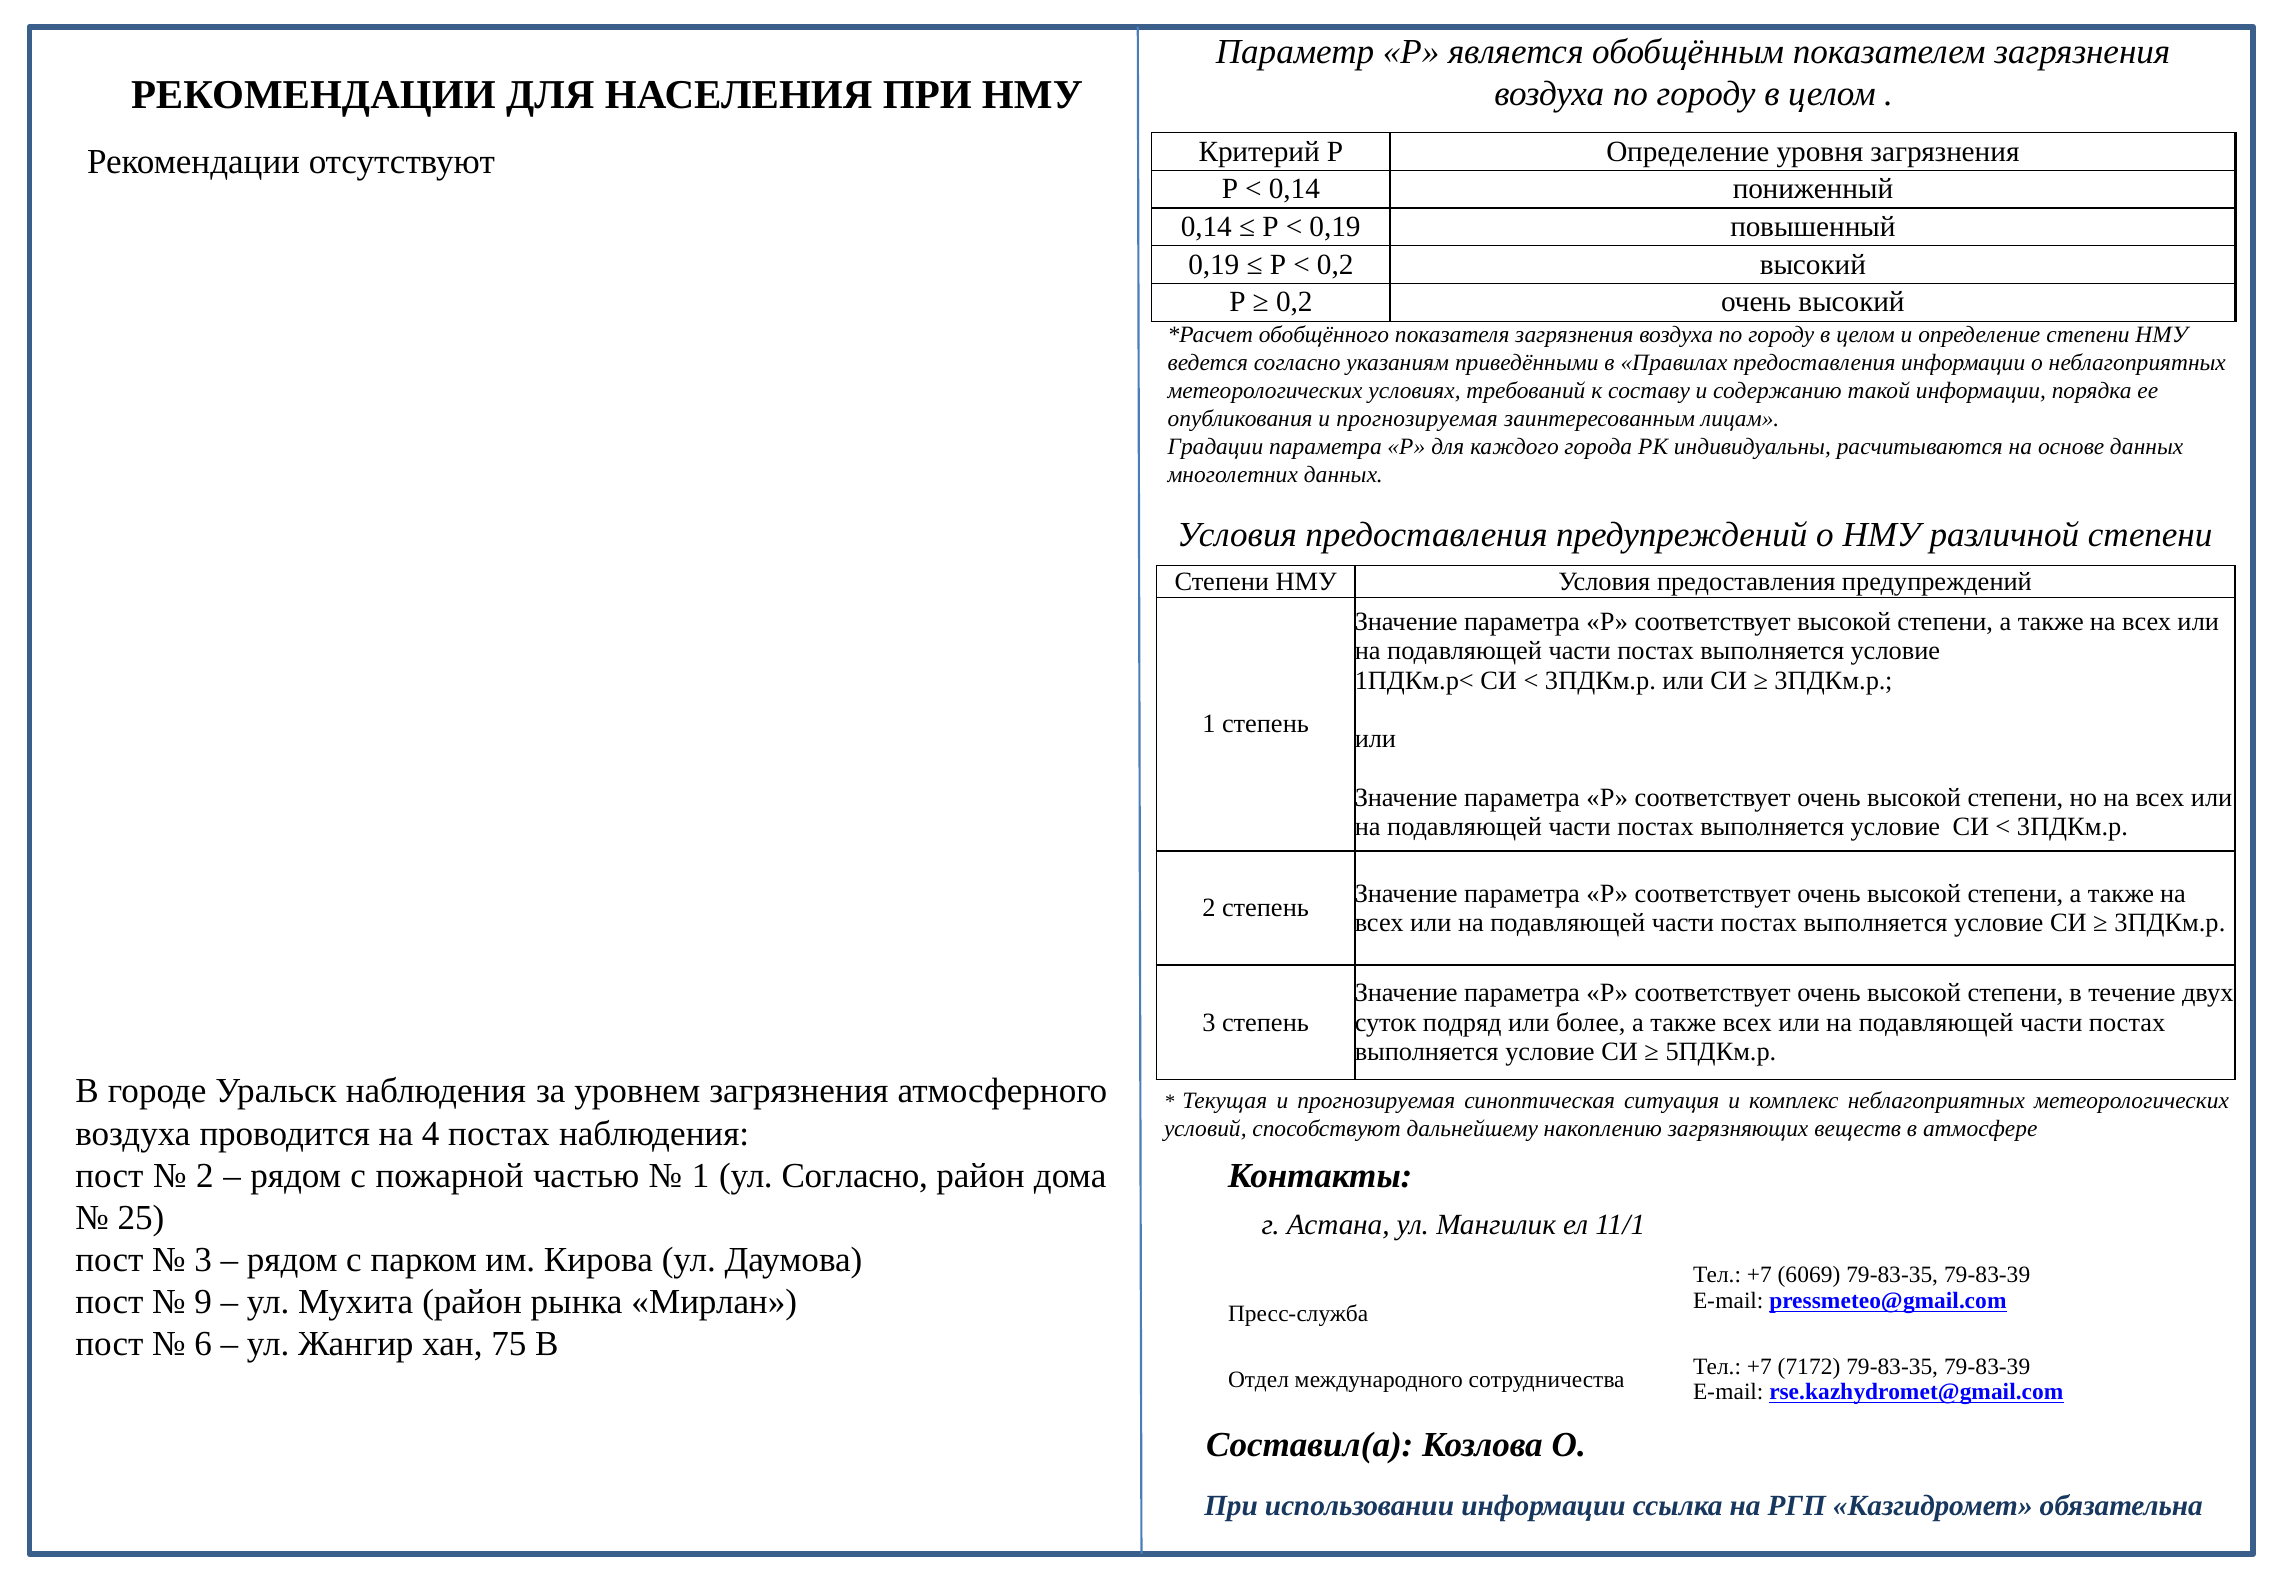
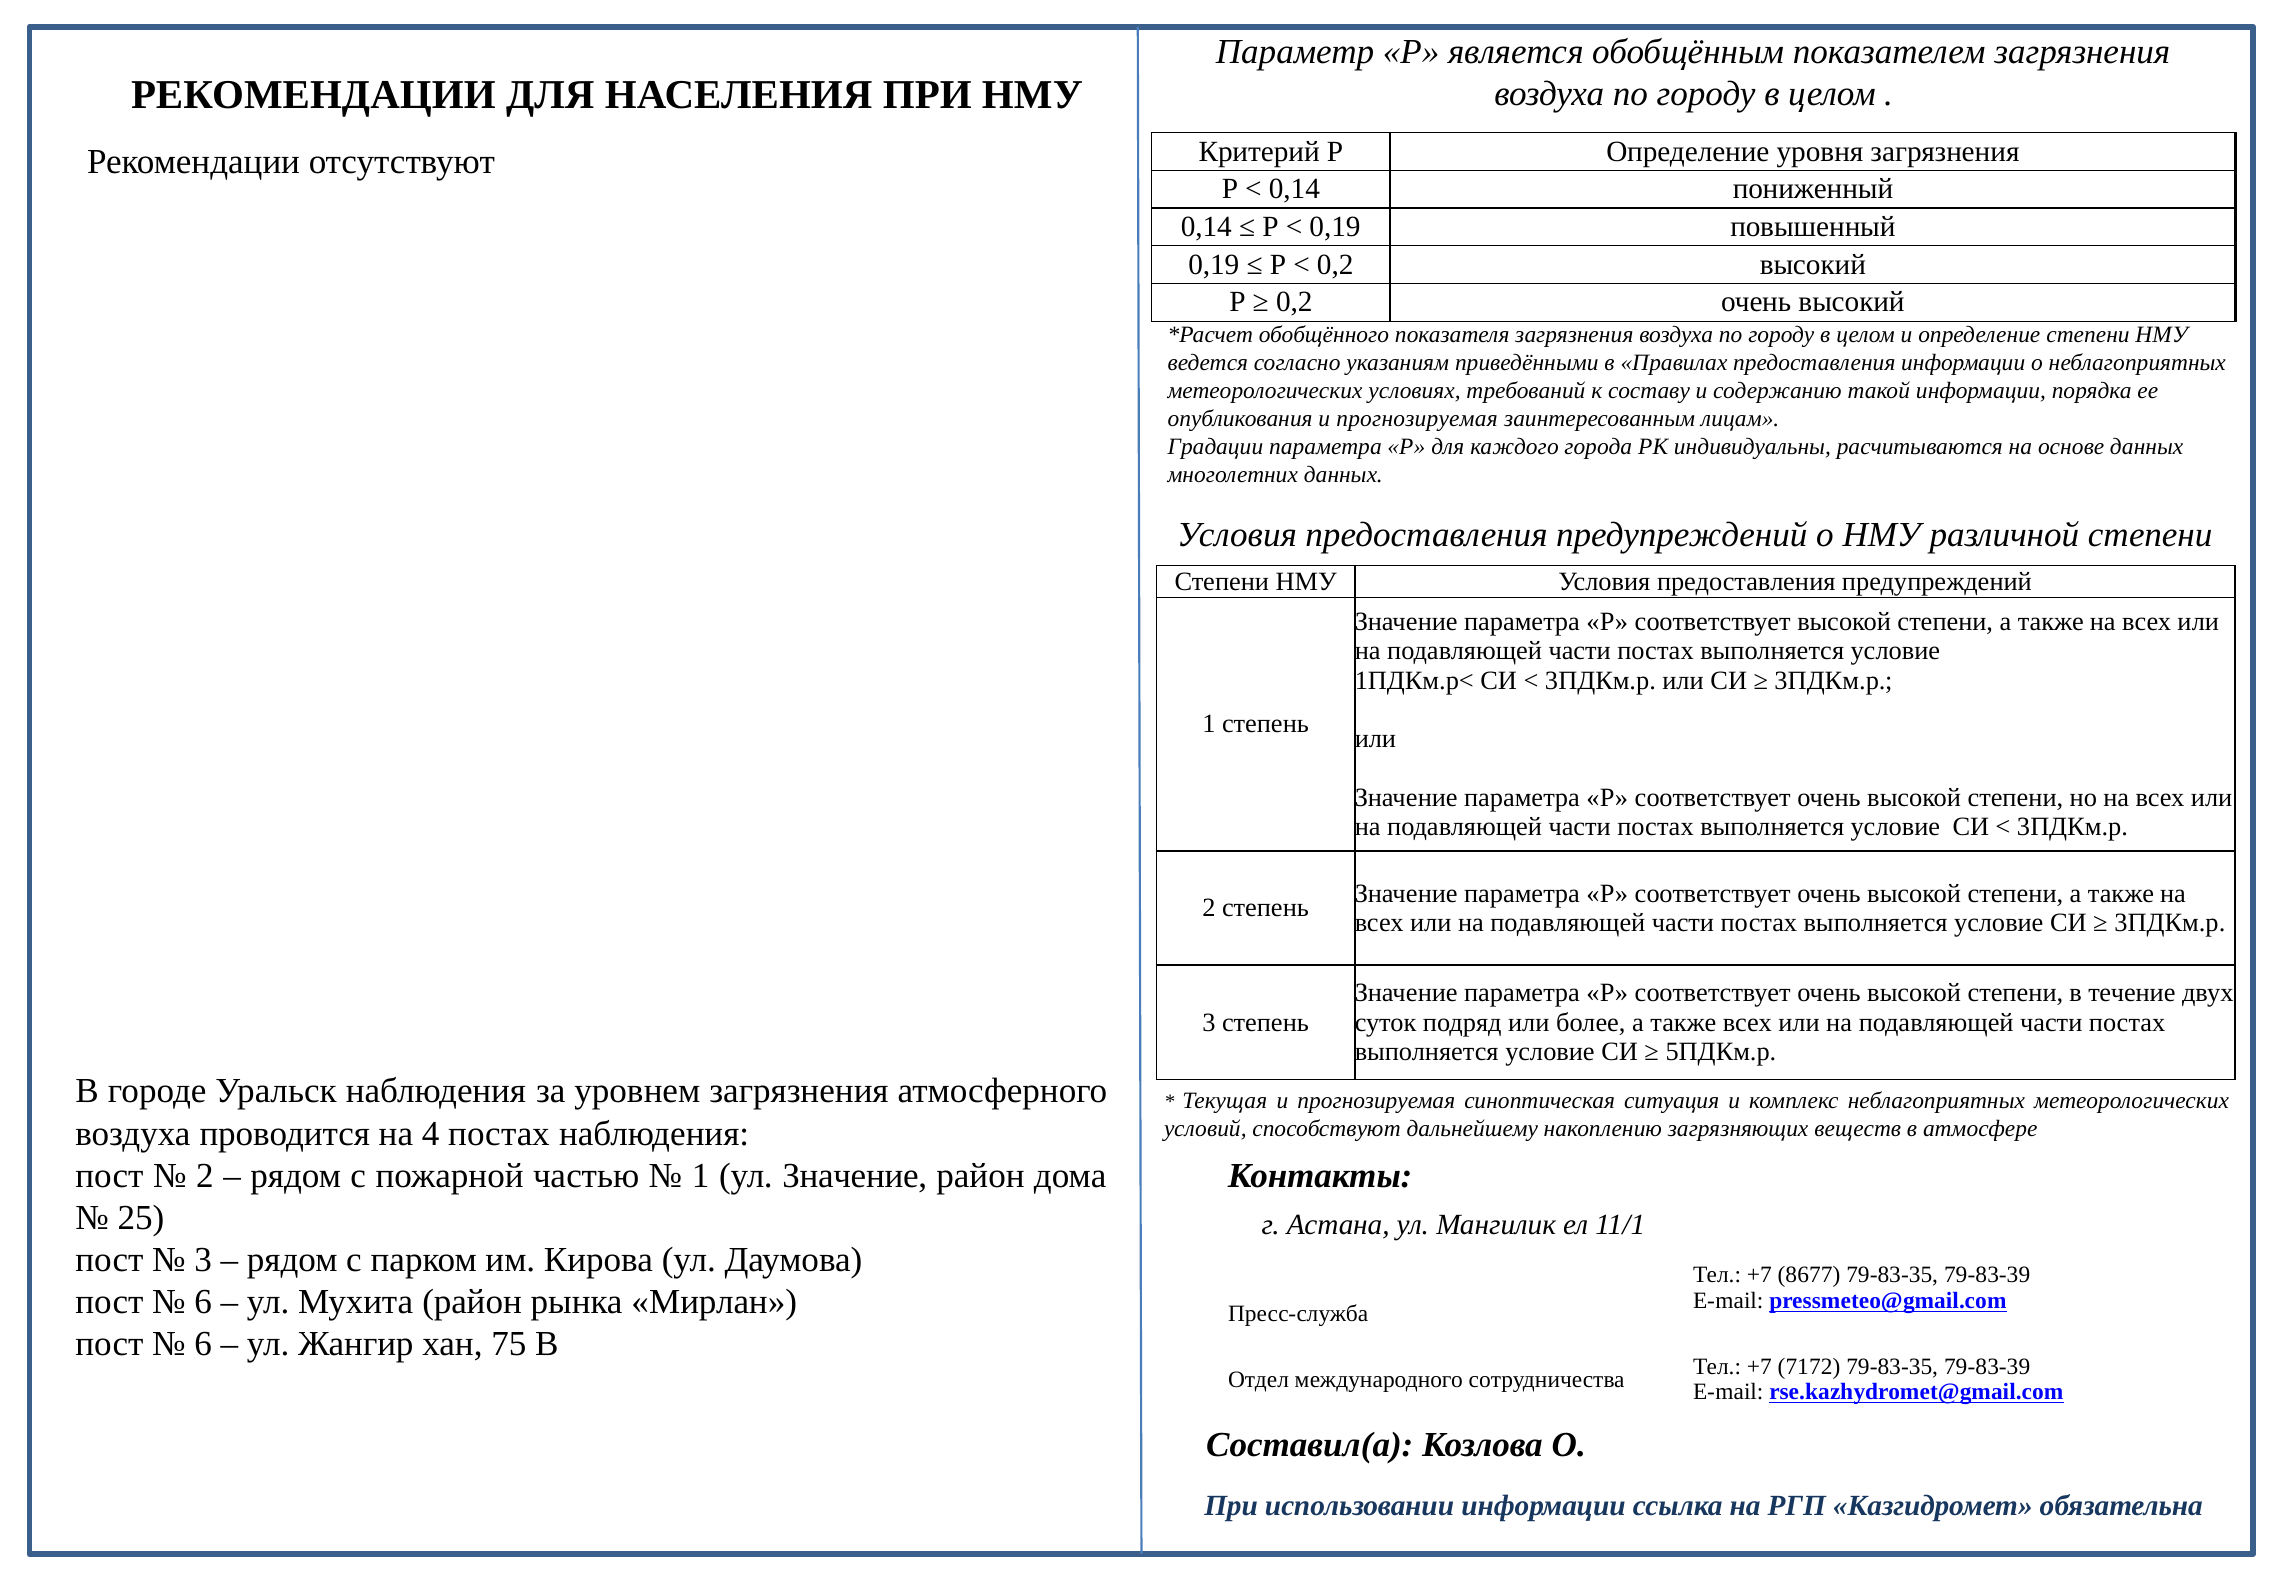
ул Согласно: Согласно -> Значение (855, 1175)
6069: 6069 -> 8677 (1809, 1275)
9: 9 -> 6 (203, 1302)
